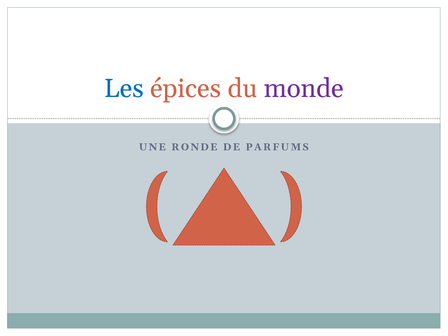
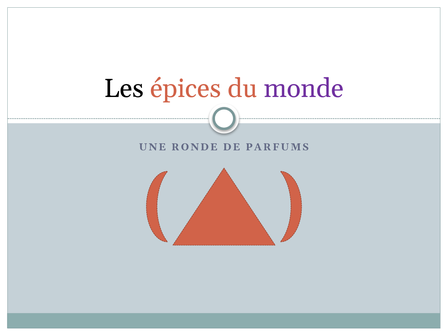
Les colour: blue -> black (124, 88)
